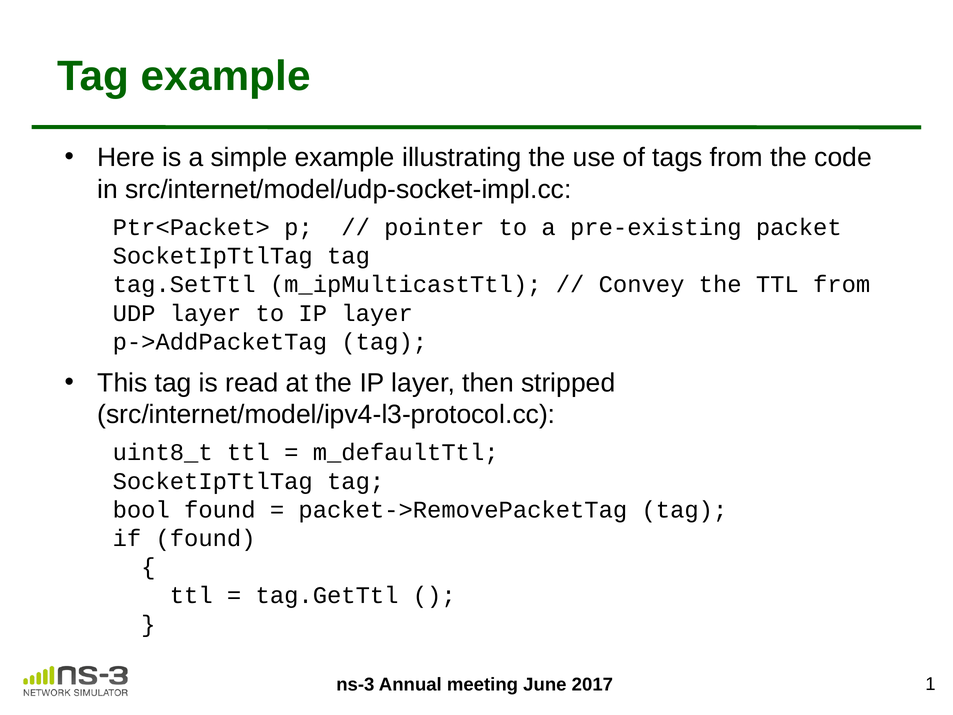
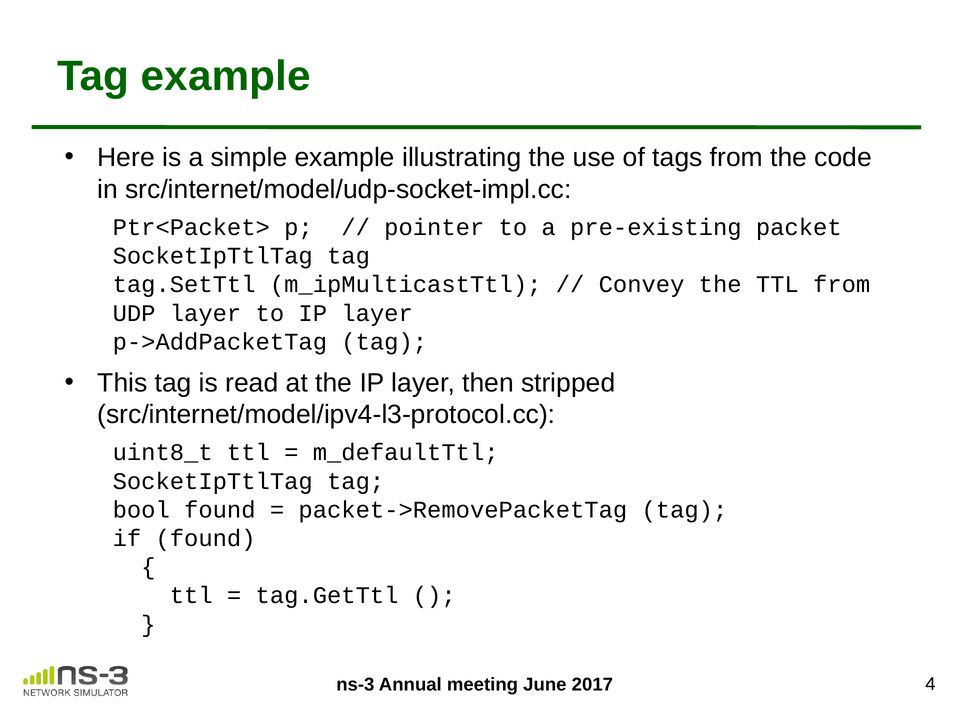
1: 1 -> 4 (931, 684)
